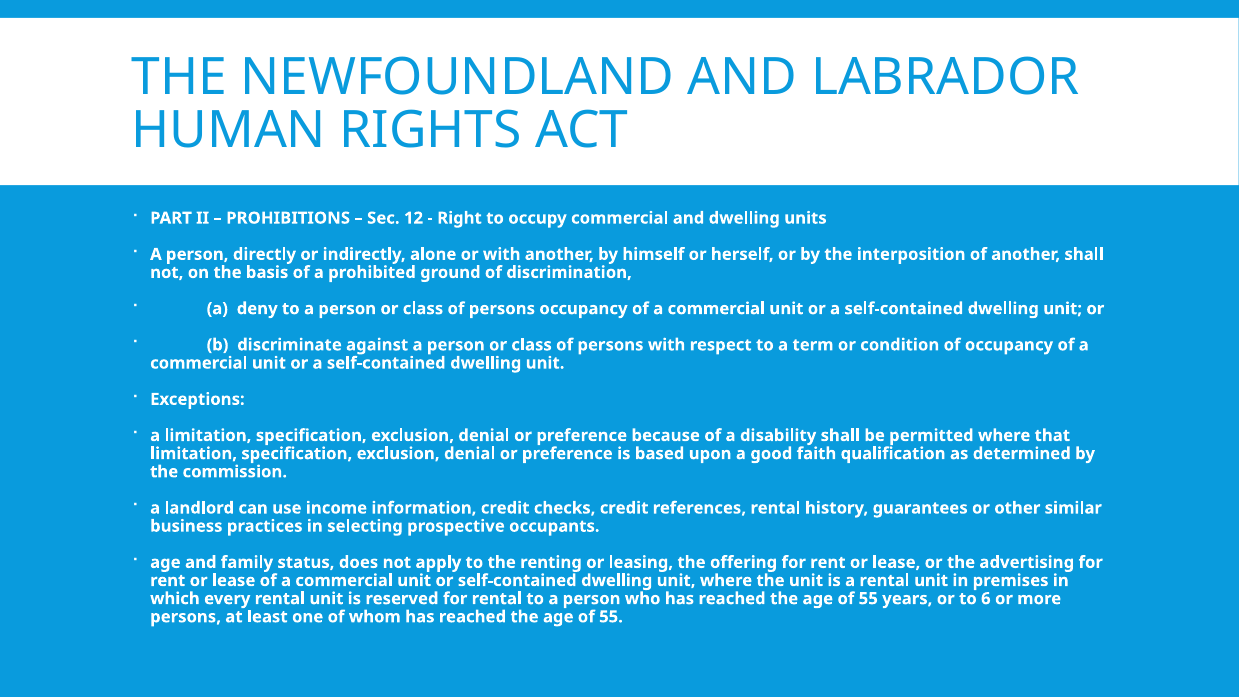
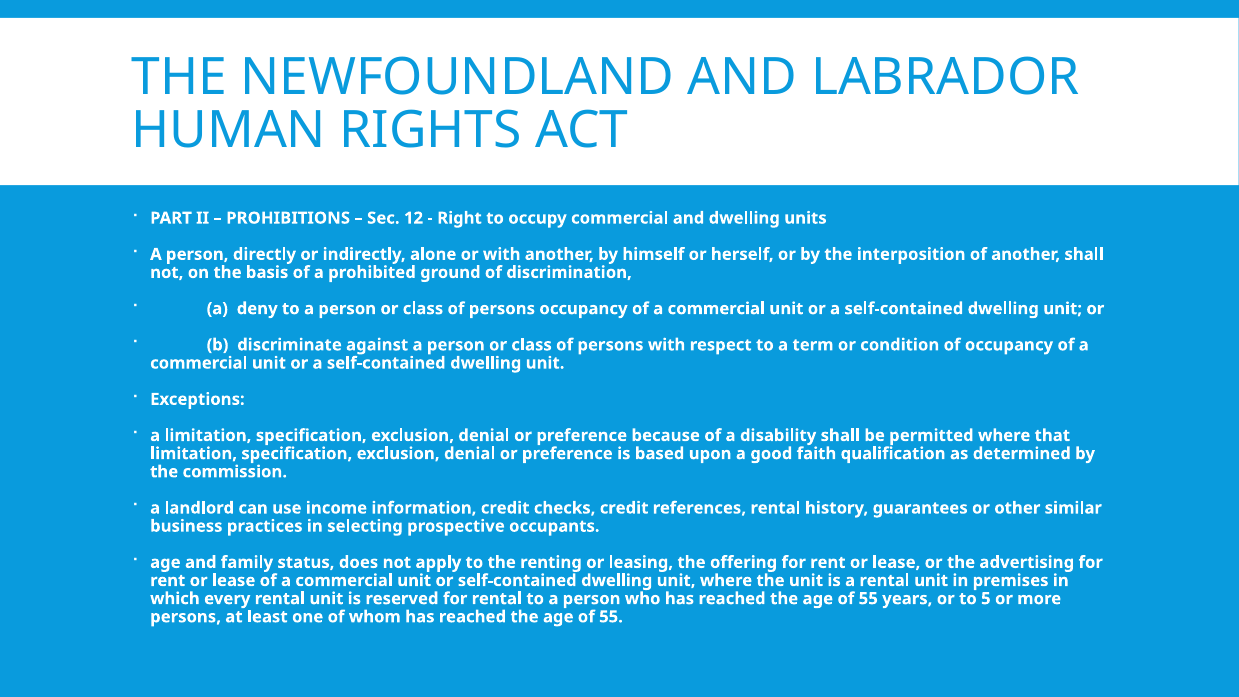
6: 6 -> 5 (986, 599)
